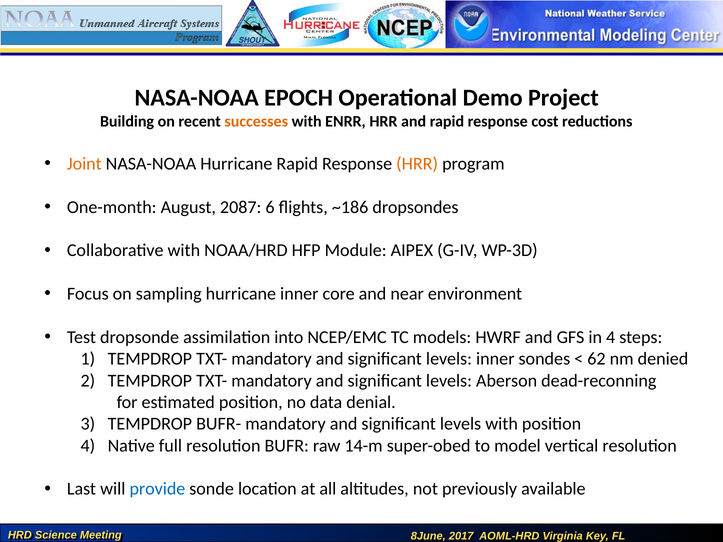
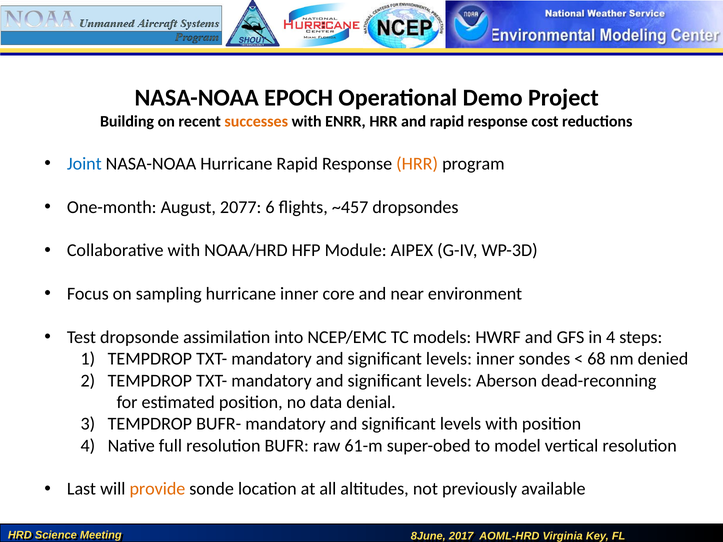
Joint colour: orange -> blue (84, 164)
2087: 2087 -> 2077 (241, 207)
~186: ~186 -> ~457 (350, 207)
62: 62 -> 68 (596, 359)
14-m: 14-m -> 61-m (364, 446)
provide colour: blue -> orange (157, 489)
